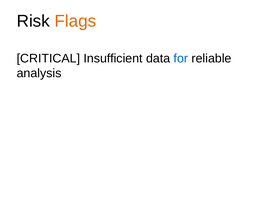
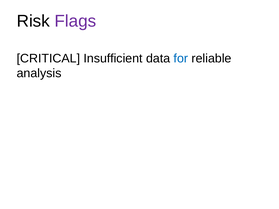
Flags colour: orange -> purple (75, 21)
